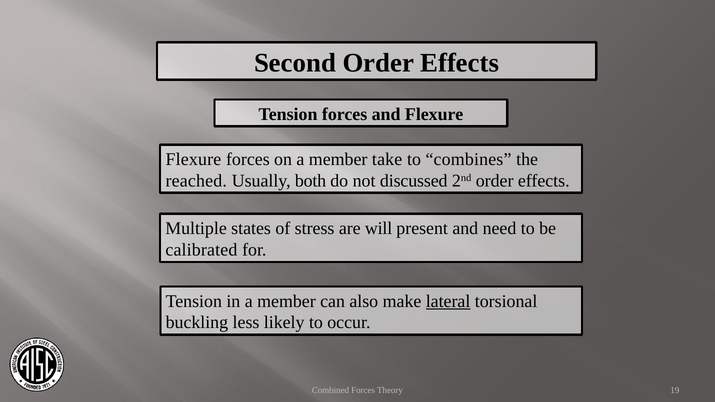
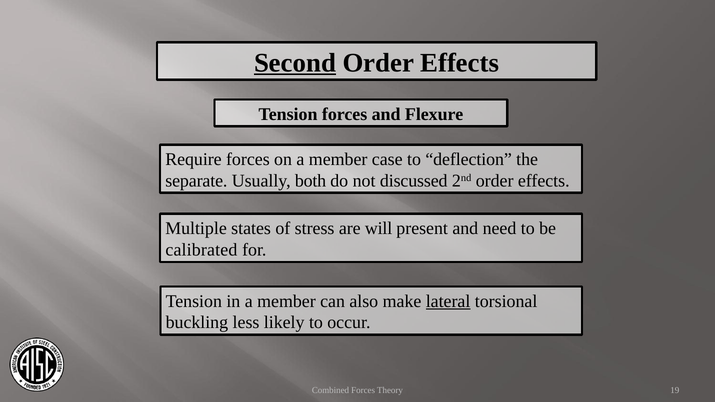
Second underline: none -> present (295, 63)
Flexure: Flexure -> Require (193, 159)
take: take -> case (387, 159)
combines: combines -> deflection (469, 159)
reached: reached -> separate (196, 181)
